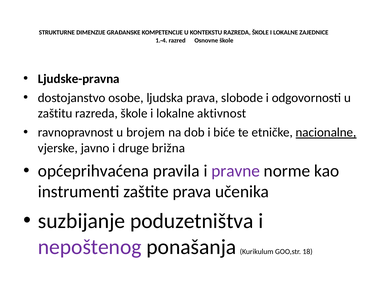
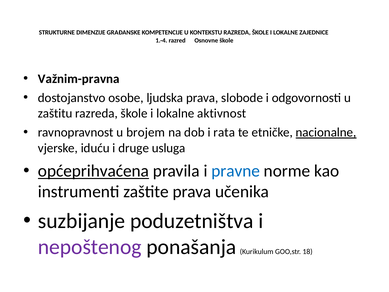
Ljudske-pravna: Ljudske-pravna -> Važnim-pravna (79, 79)
biće: biće -> rata (224, 132)
javno: javno -> iduću (95, 148)
brižna: brižna -> usluga (169, 148)
općeprihvaćena underline: none -> present (93, 171)
pravne colour: purple -> blue (236, 171)
